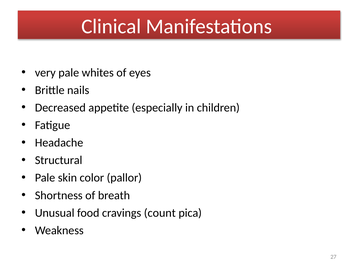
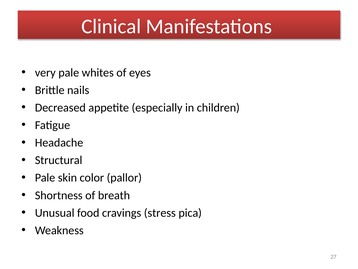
count: count -> stress (160, 212)
